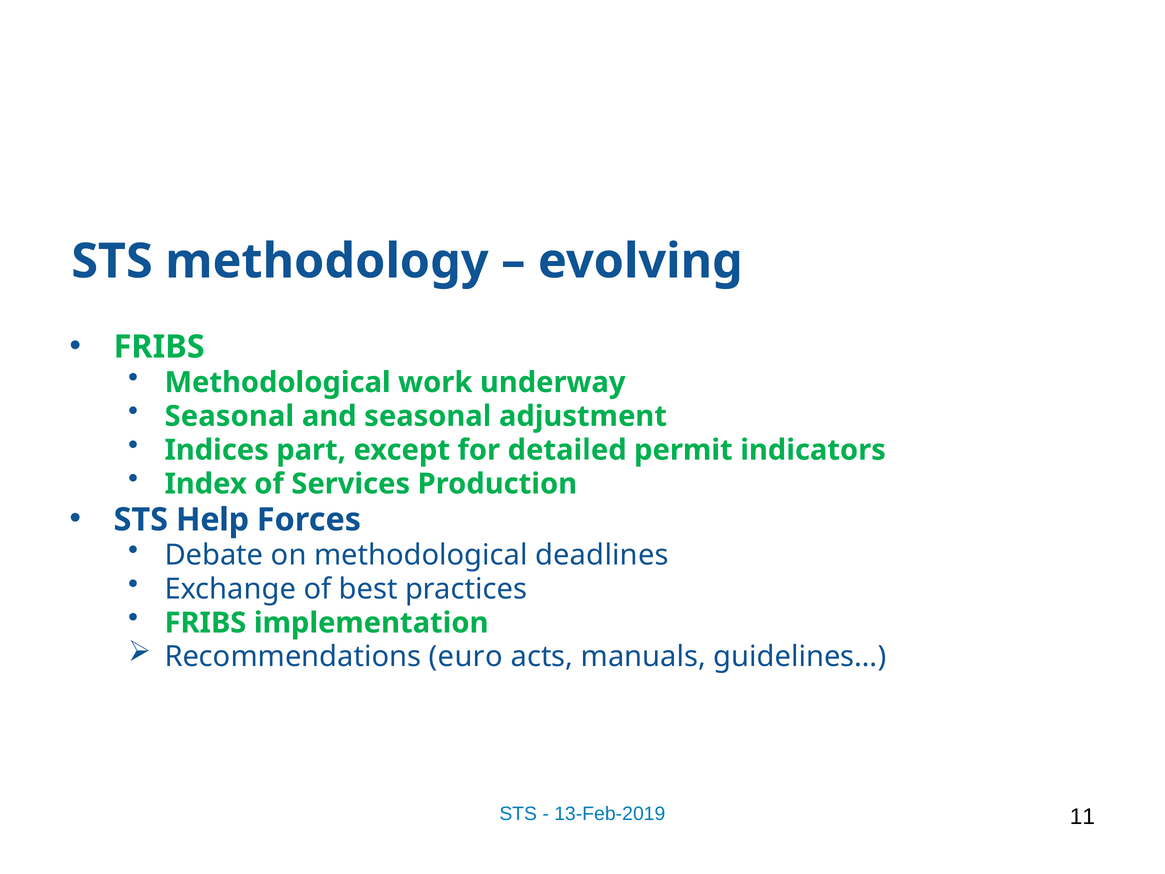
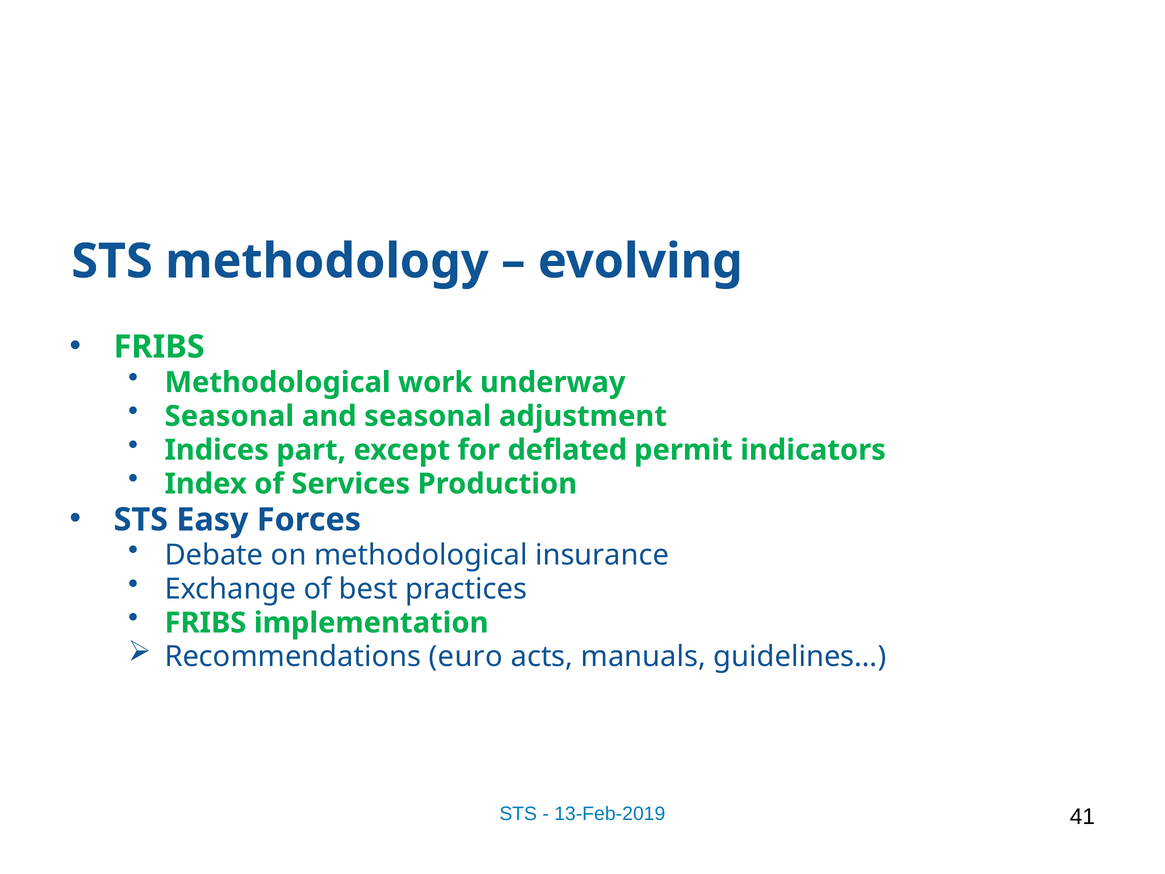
detailed: detailed -> deflated (567, 450)
Help: Help -> Easy (212, 520)
deadlines: deadlines -> insurance (602, 555)
11: 11 -> 41 (1082, 817)
